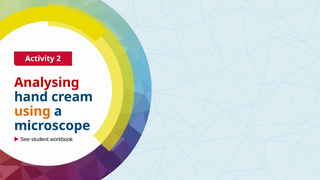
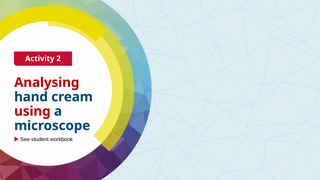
using colour: orange -> red (32, 111)
